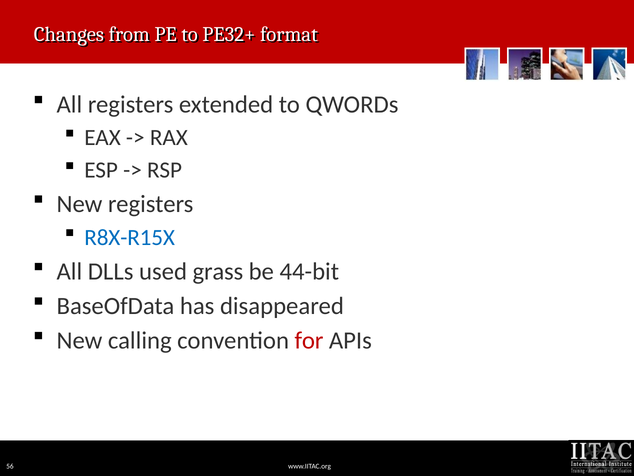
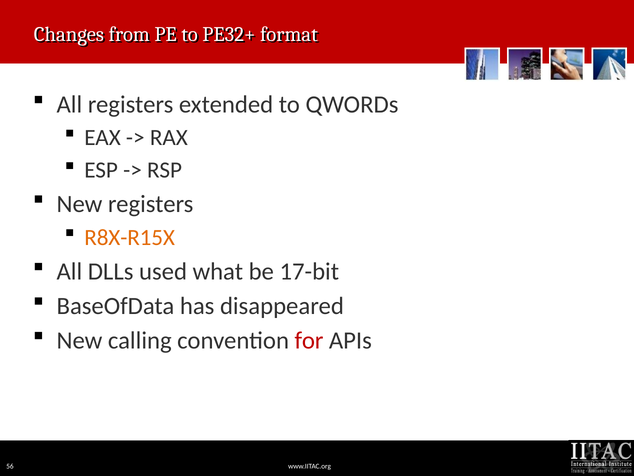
R8X-R15X colour: blue -> orange (130, 237)
grass: grass -> what (218, 271)
44-bit: 44-bit -> 17-bit (309, 271)
